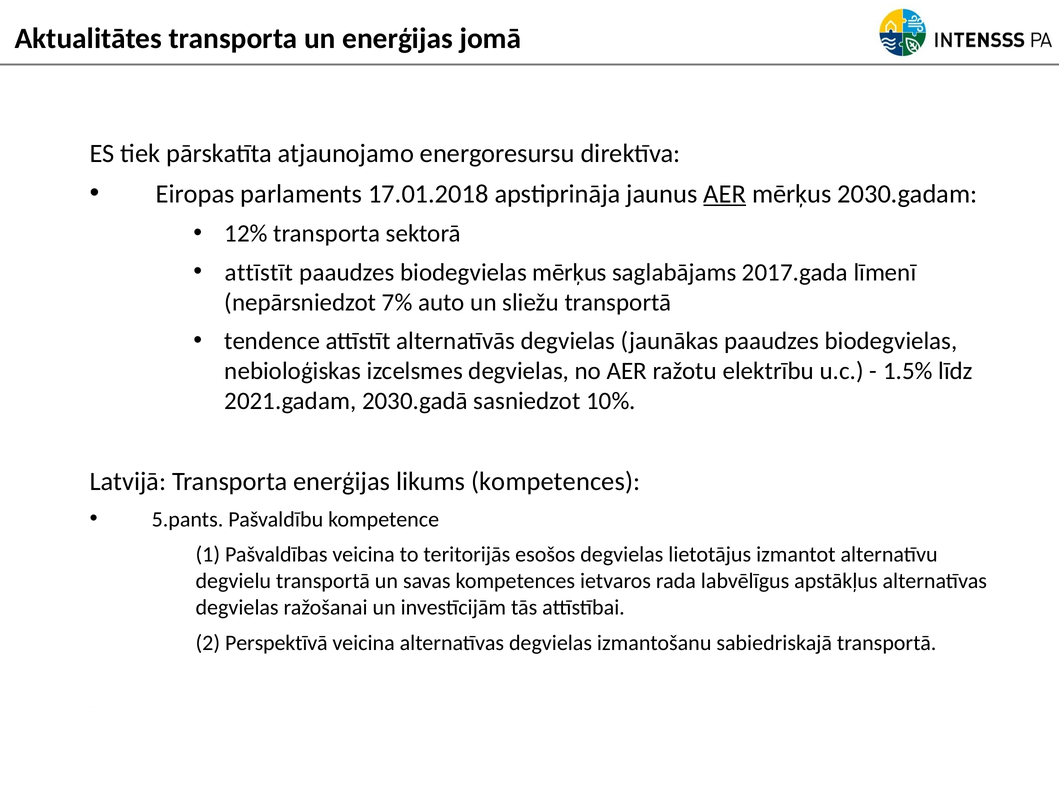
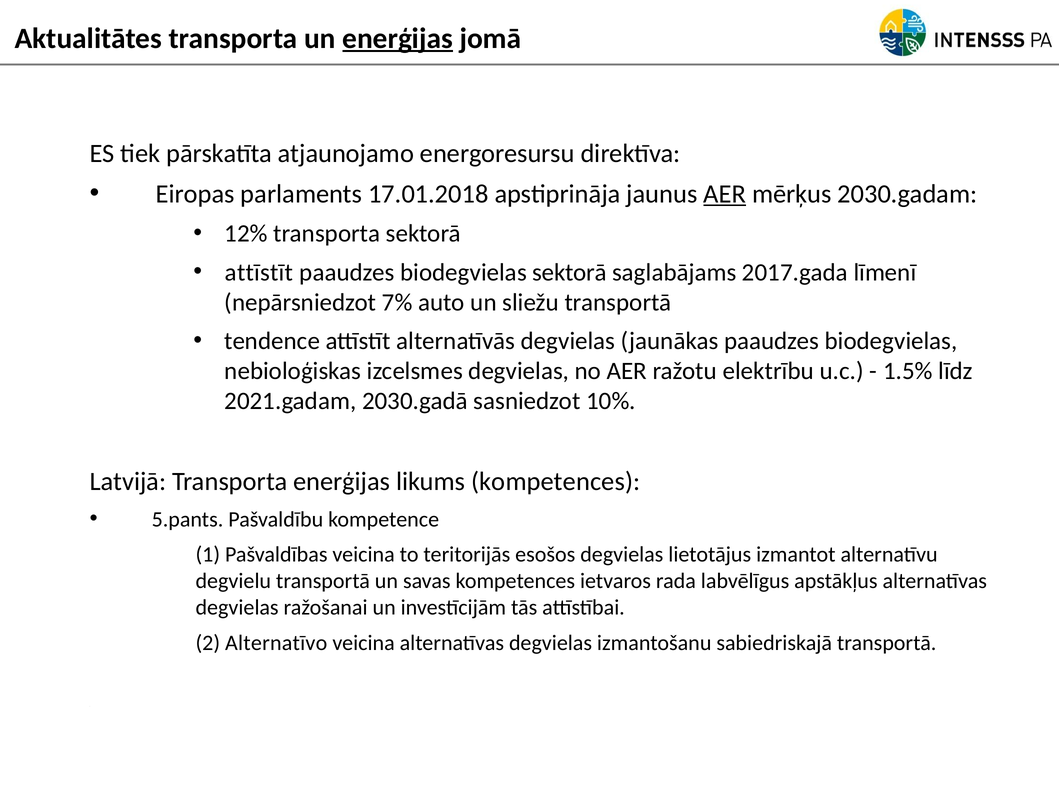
enerģijas underline: none -> present (398, 38)
biodegvielas mērķus: mērķus -> sektorā (570, 272)
Perspektīvā: Perspektīvā -> Alternatīvo (276, 643)
